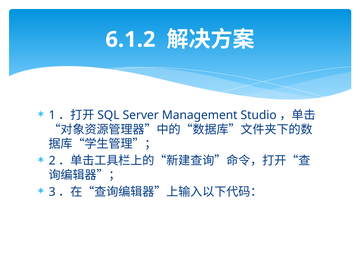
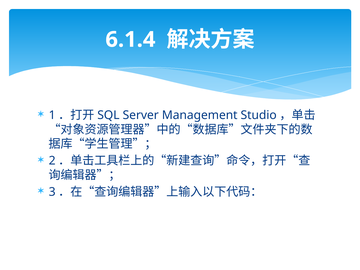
6.1.2: 6.1.2 -> 6.1.4 (130, 40)
